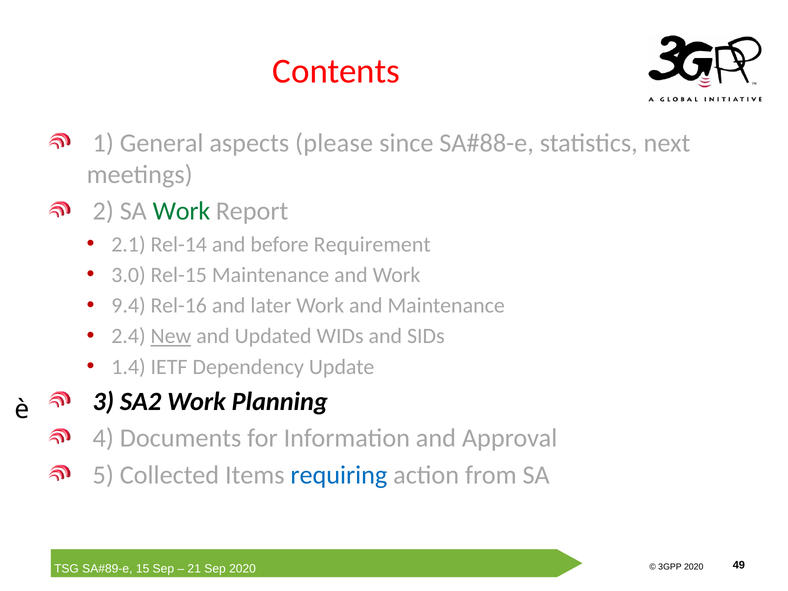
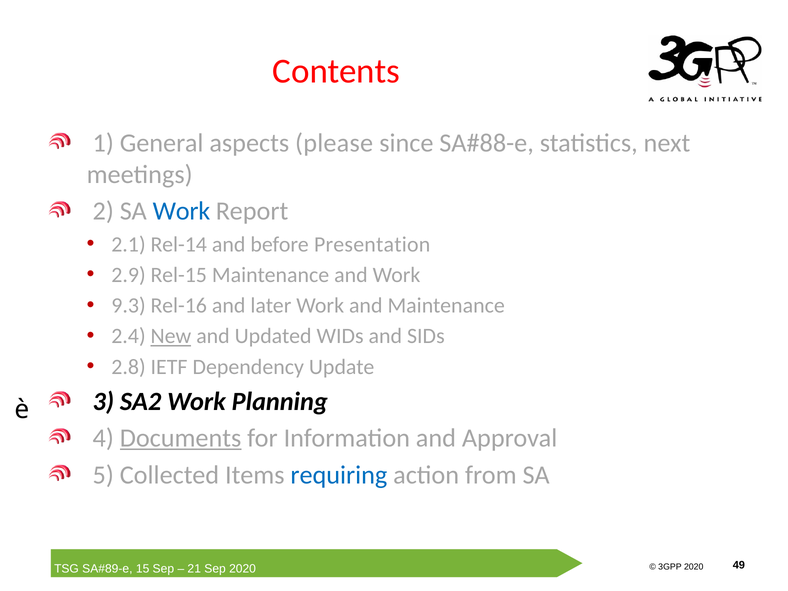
Work colour: green -> blue (181, 211)
Requirement: Requirement -> Presentation (372, 244)
3.0: 3.0 -> 2.9 (128, 275)
9.4: 9.4 -> 9.3 (128, 306)
1.4: 1.4 -> 2.8 (128, 367)
Documents underline: none -> present (181, 438)
